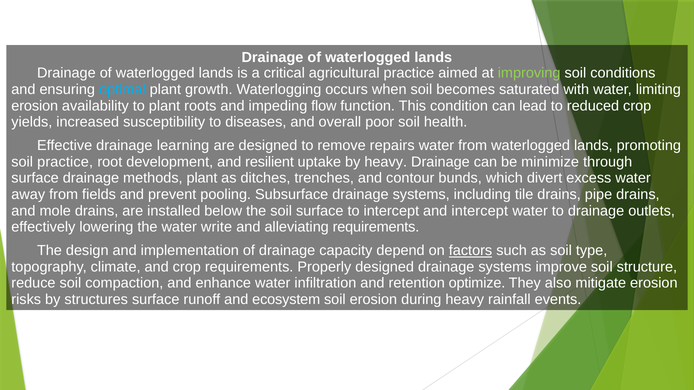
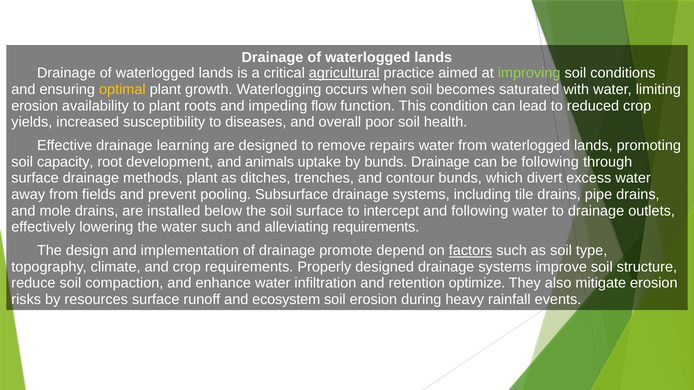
agricultural underline: none -> present (344, 73)
optimal colour: light blue -> yellow (122, 90)
soil practice: practice -> capacity (65, 162)
resilient: resilient -> animals (270, 162)
by heavy: heavy -> bunds (386, 162)
be minimize: minimize -> following (550, 162)
and intercept: intercept -> following (480, 211)
water write: write -> such (217, 227)
capacity: capacity -> promote (346, 251)
structures: structures -> resources (96, 300)
